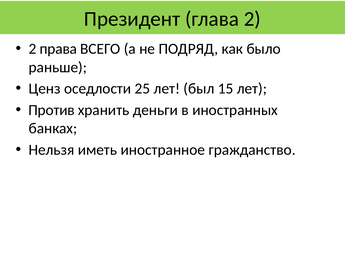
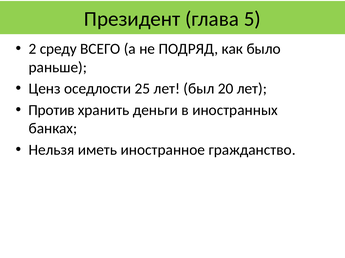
глава 2: 2 -> 5 (252, 19)
права: права -> среду (58, 49)
15: 15 -> 20 (226, 89)
